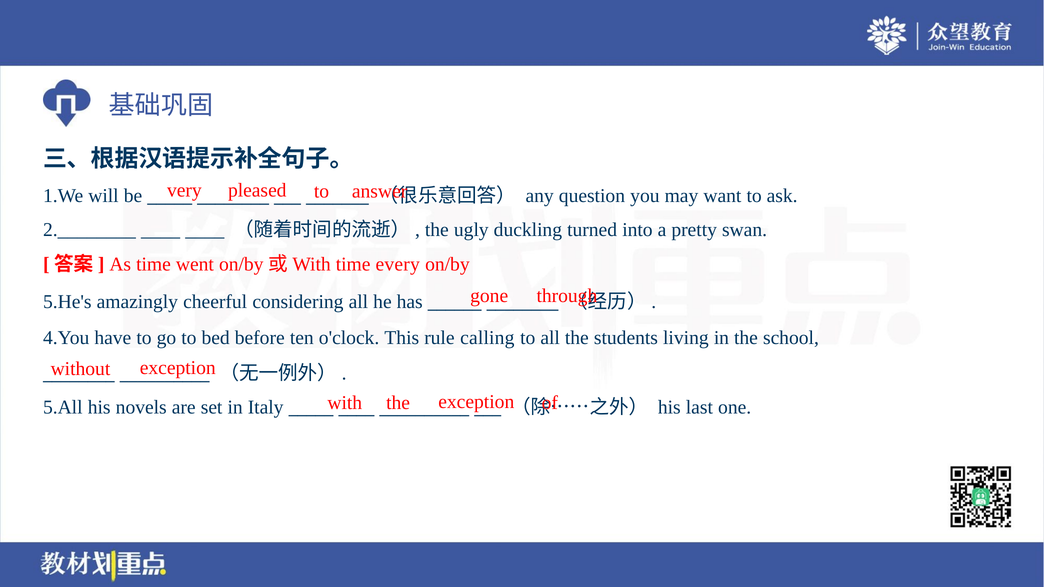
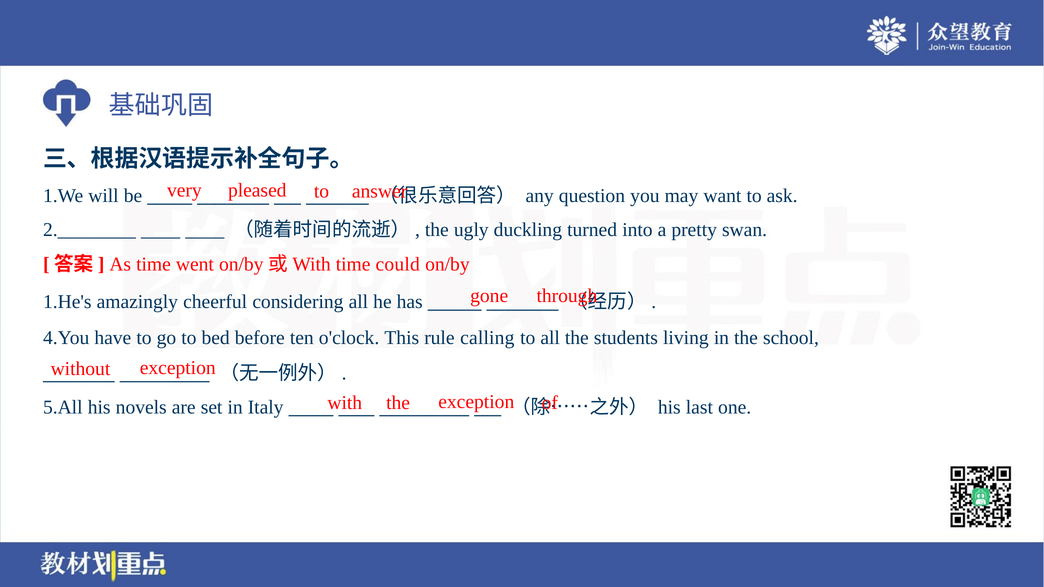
every: every -> could (398, 265)
5.He's: 5.He's -> 1.He's (67, 302)
